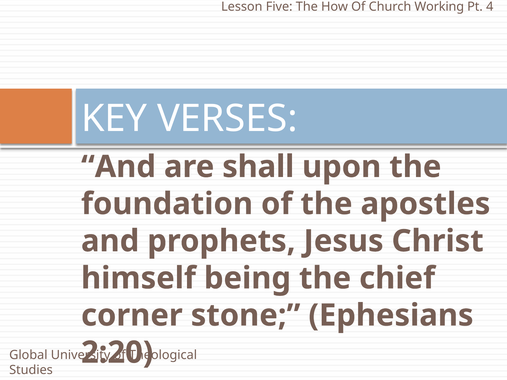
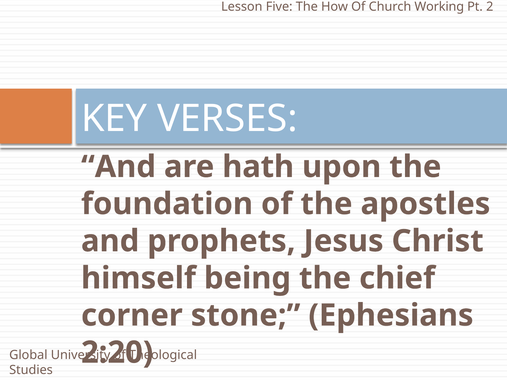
4: 4 -> 2 (490, 7)
shall: shall -> hath (258, 167)
